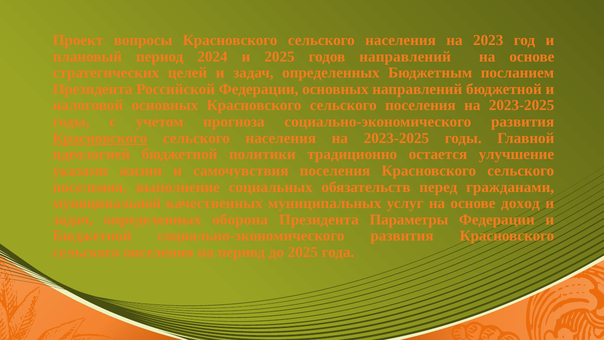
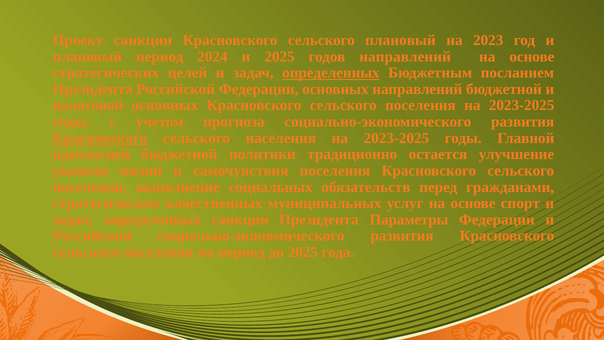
Проект вопросы: вопросы -> санкции (143, 40)
населения: населения -> плановый (400, 40)
определенных underline: none -> present (331, 73)
муниципальной: муниципальной -> стратегических (107, 203)
доход: доход -> спорт (520, 203)
определенных оборона: оборона -> санкции (240, 220)
Бюджетной: Бюджетной -> Российской (92, 236)
